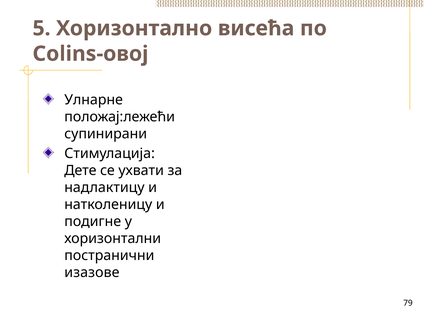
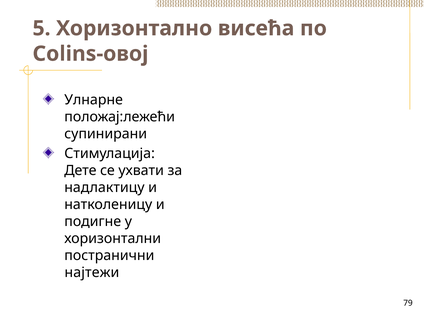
изазове: изазове -> најтежи (92, 272)
